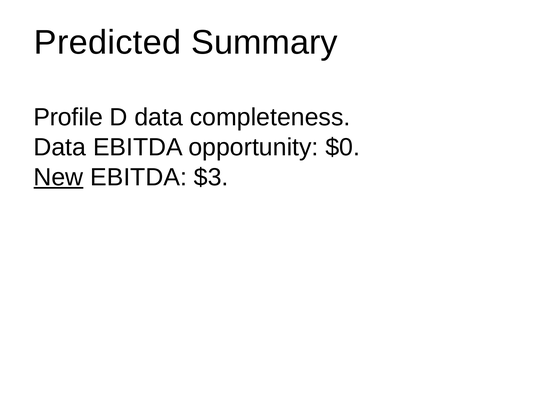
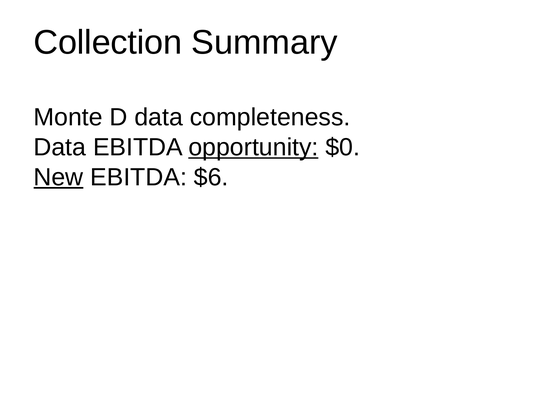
Predicted: Predicted -> Collection (108, 43)
Profile: Profile -> Monte (68, 117)
opportunity underline: none -> present (253, 147)
$3: $3 -> $6 (211, 177)
